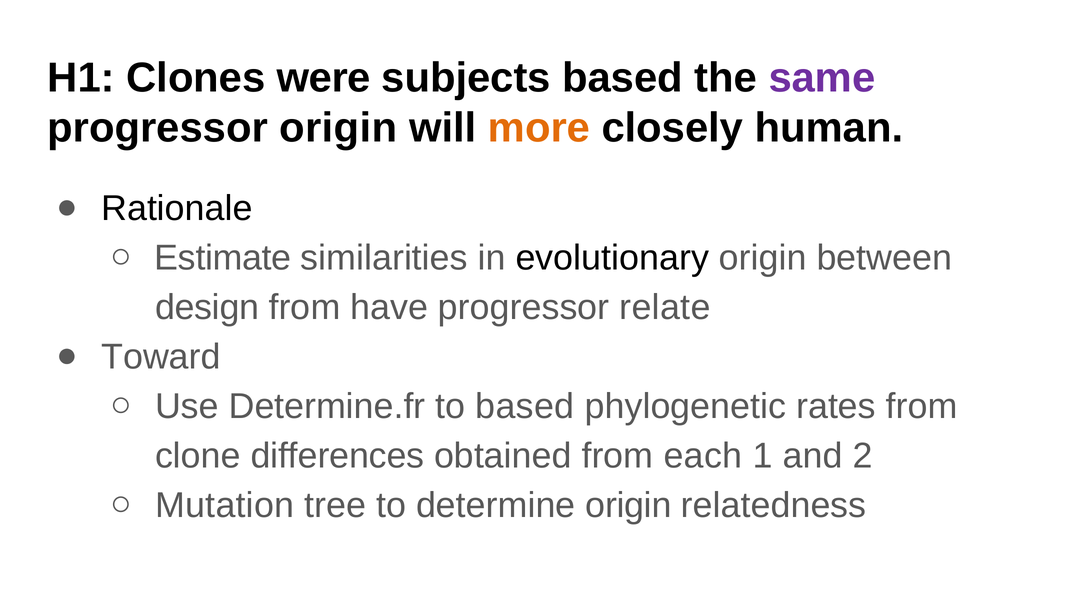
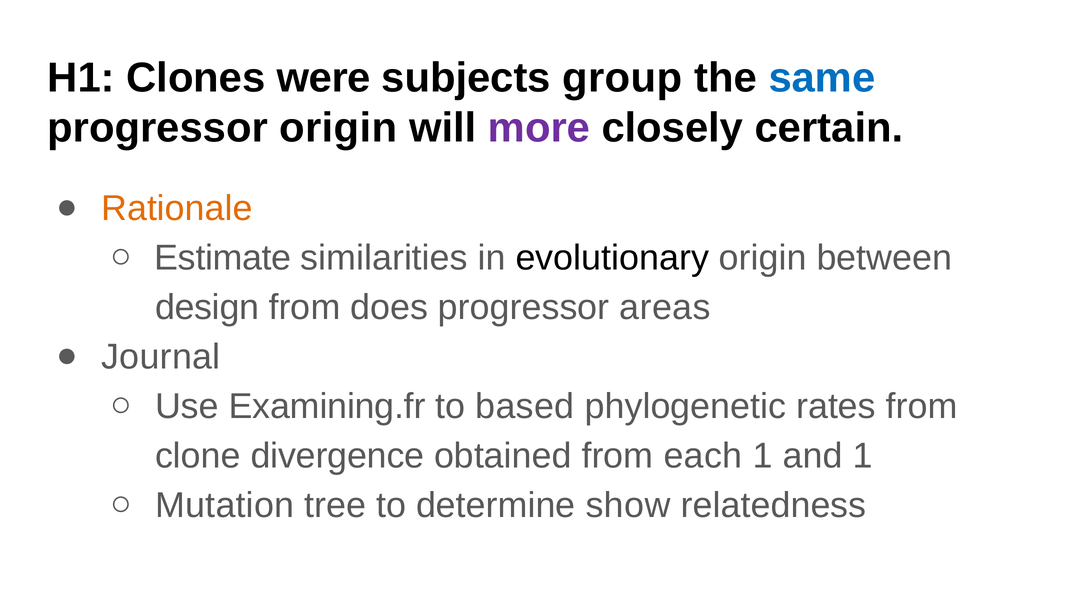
subjects based: based -> group (622, 78)
same colour: purple -> blue (822, 78)
more colour: orange -> purple (539, 128)
human: human -> certain (829, 128)
Rationale colour: black -> orange (177, 209)
have: have -> does (389, 308)
relate: relate -> areas (665, 308)
Toward: Toward -> Journal (161, 357)
Determine.fr: Determine.fr -> Examining.fr (327, 407)
differences: differences -> divergence (338, 456)
and 2: 2 -> 1 (863, 456)
determine origin: origin -> show (628, 505)
